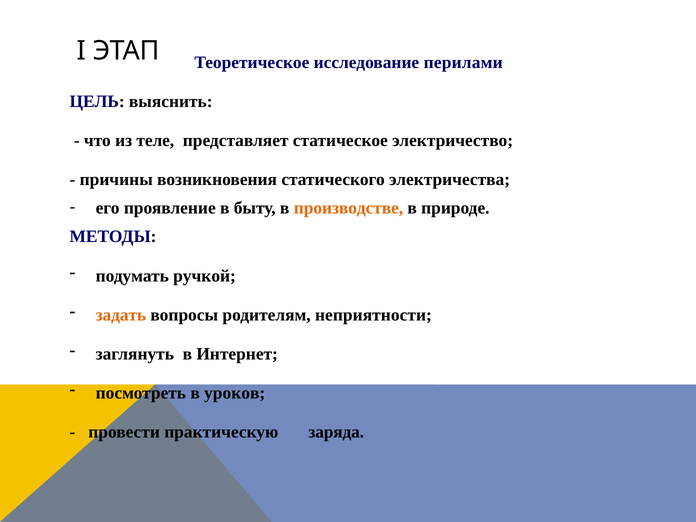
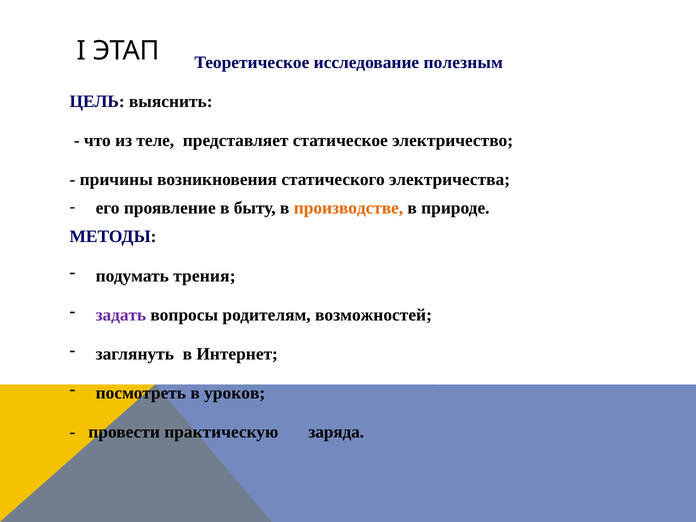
перилами: перилами -> полезным (463, 62)
ручкой: ручкой -> трения (204, 276)
задать colour: orange -> purple (121, 315)
неприятности: неприятности -> возможностей (373, 315)
